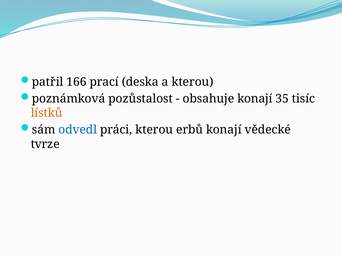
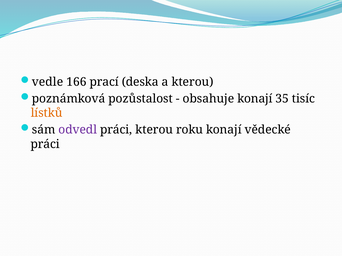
patřil: patřil -> vedle (48, 82)
odvedl colour: blue -> purple (78, 130)
erbů: erbů -> roku (190, 130)
tvrze: tvrze -> práci (45, 144)
